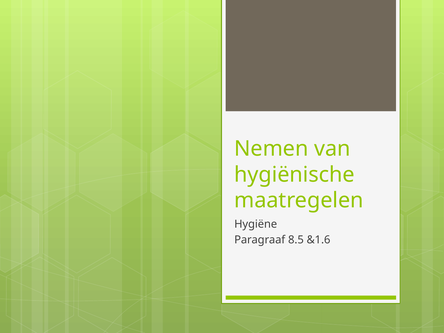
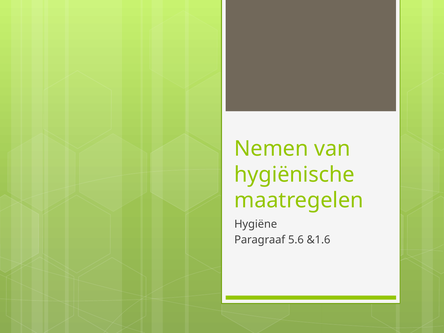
8.5: 8.5 -> 5.6 (296, 240)
